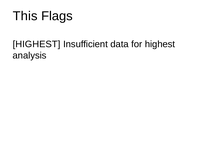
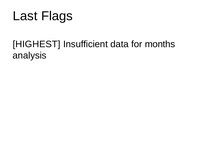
This: This -> Last (25, 16)
for highest: highest -> months (160, 44)
